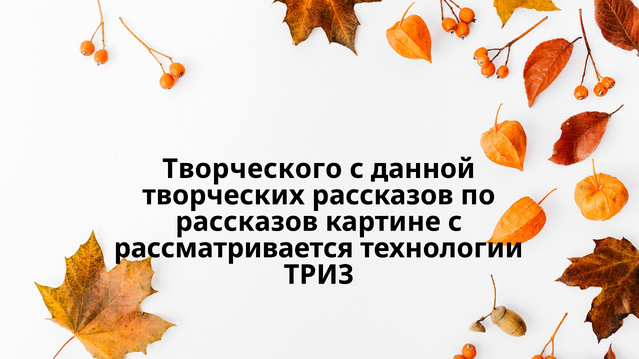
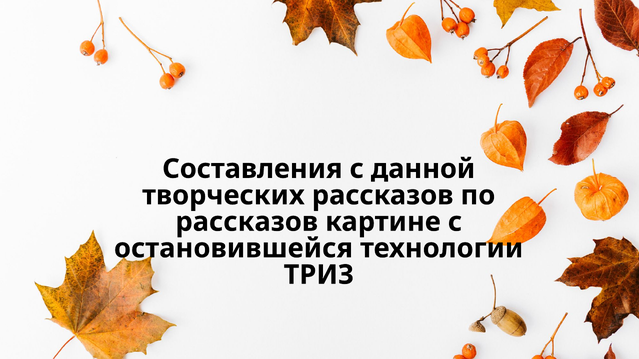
Творческого: Творческого -> Составления (252, 169)
рассматривается: рассматривается -> остановившейся (233, 249)
